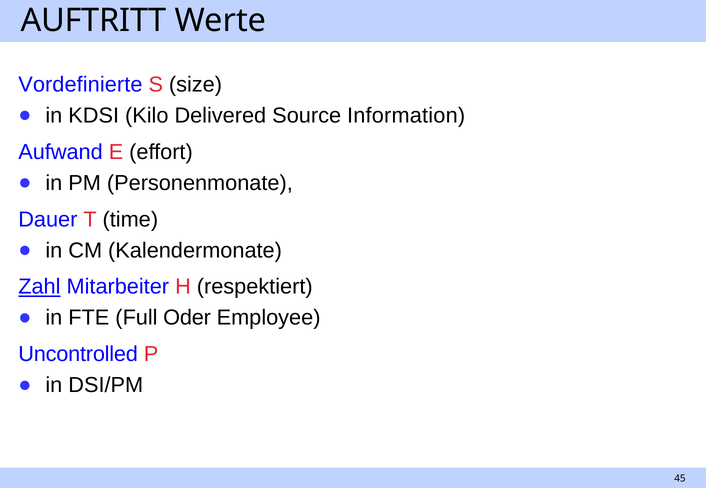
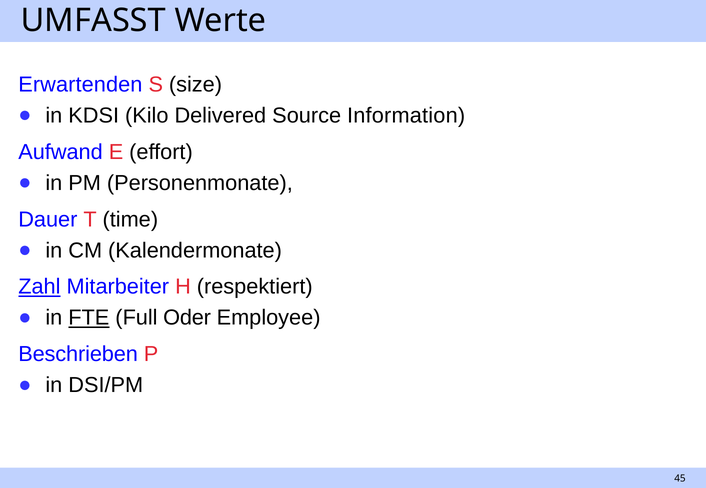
AUFTRITT: AUFTRITT -> UMFASST (93, 21)
Vordefinierte: Vordefinierte -> Erwartenden (80, 85)
FTE underline: none -> present (89, 318)
Uncontrolled: Uncontrolled -> Beschrieben (78, 355)
